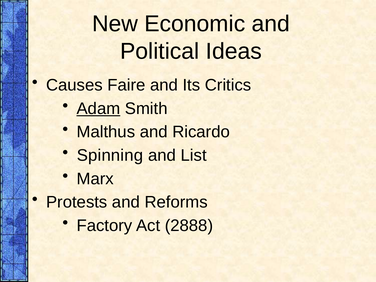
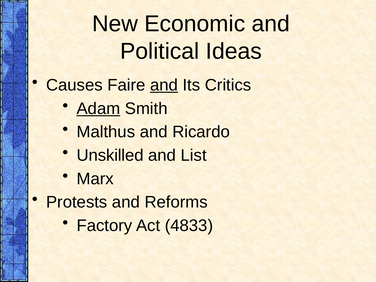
and underline: none -> present (164, 85)
Spinning: Spinning -> Unskilled (110, 155)
2888: 2888 -> 4833 (189, 226)
